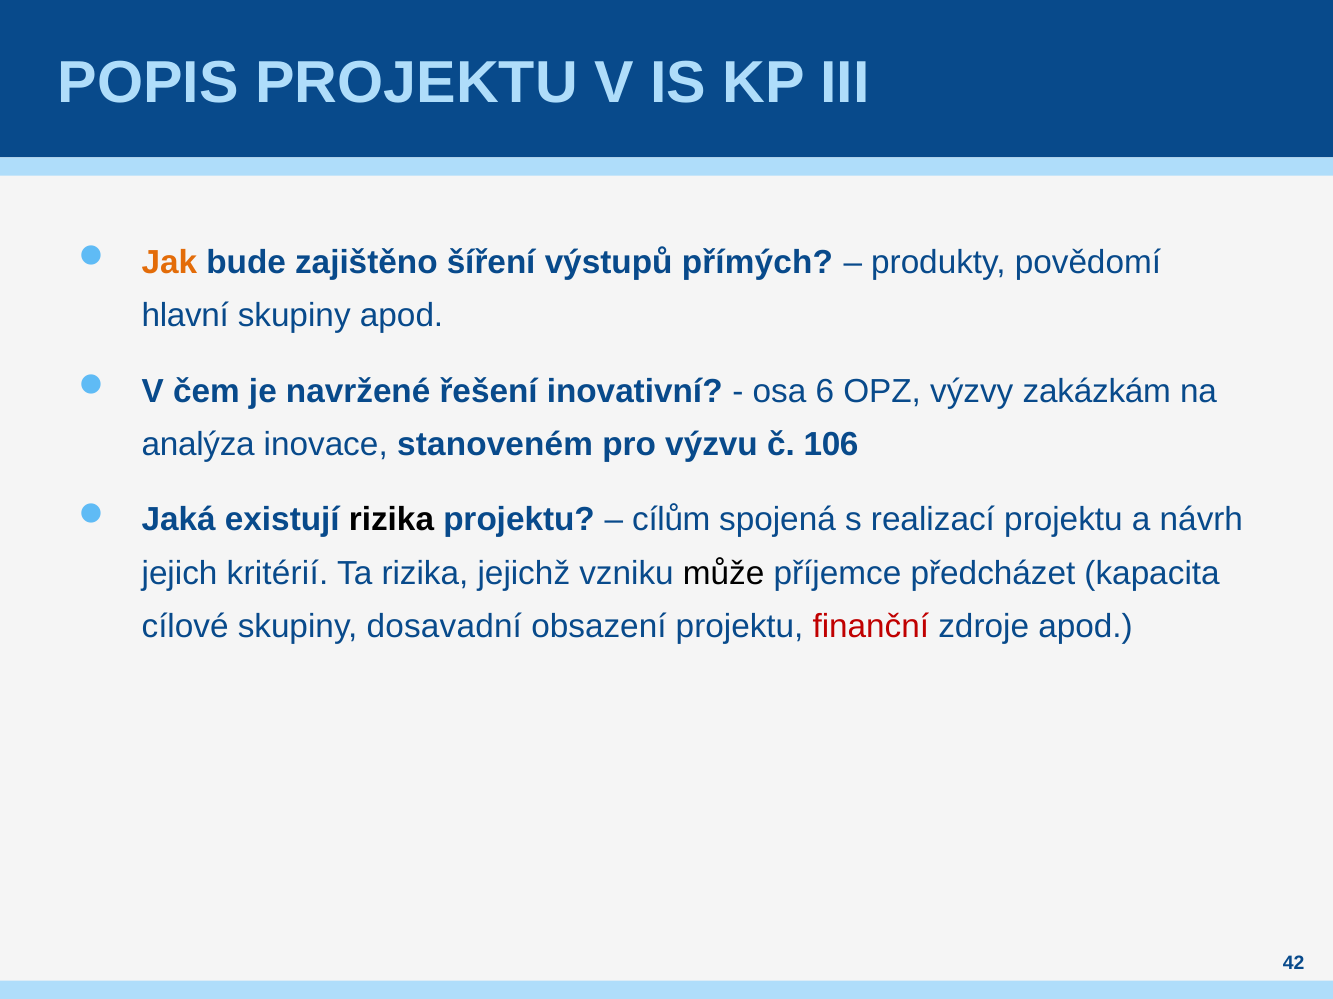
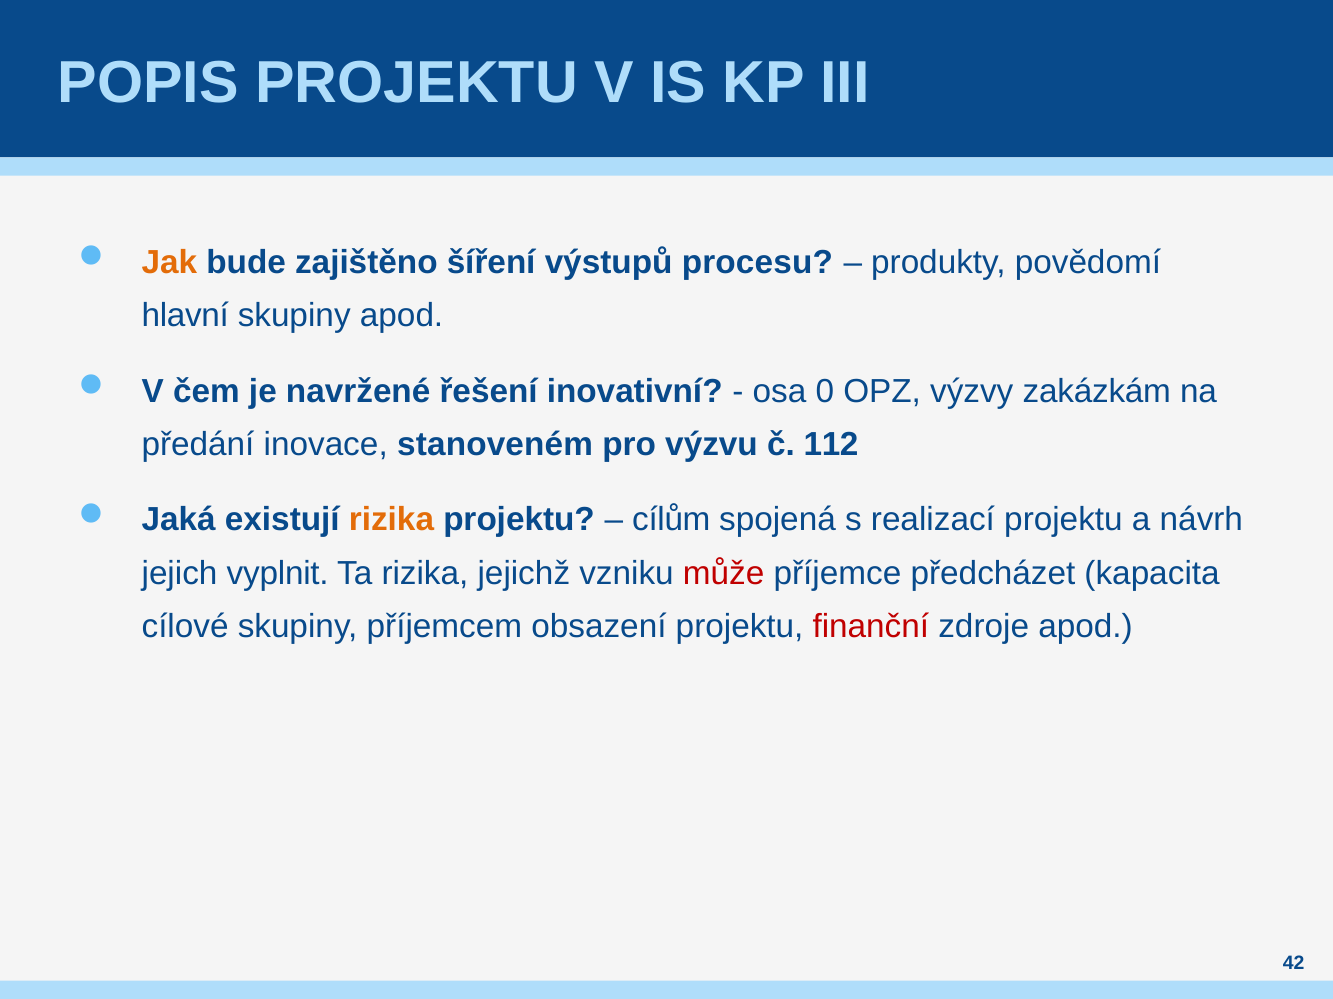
přímých: přímých -> procesu (757, 263)
6: 6 -> 0 (825, 391)
analýza: analýza -> předání (198, 445)
106: 106 -> 112 (831, 445)
rizika colour: black -> orange (391, 520)
kritérií: kritérií -> vyplnit (278, 574)
může colour: black -> red (724, 574)
dosavadní: dosavadní -> příjemcem (444, 627)
